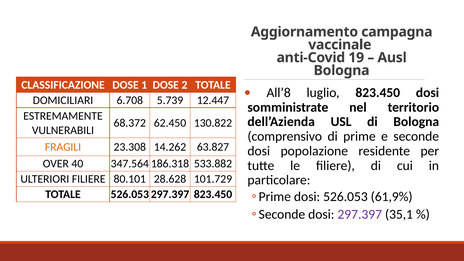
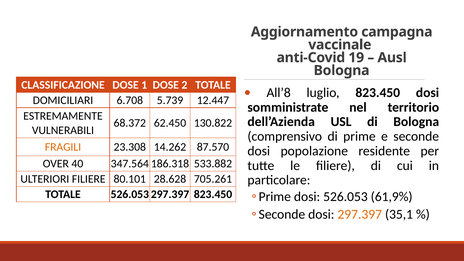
63.827: 63.827 -> 87.570 (213, 147)
101.729: 101.729 -> 705.261 (213, 179)
297.397 colour: purple -> orange (360, 214)
